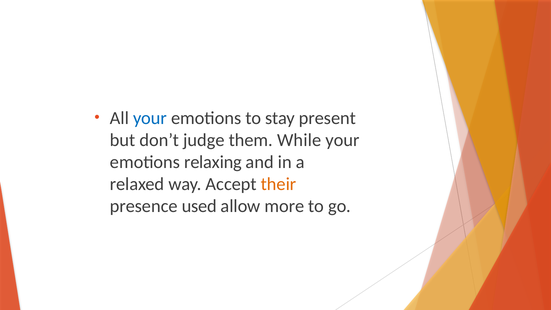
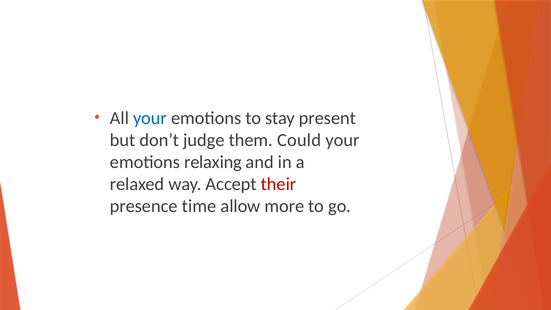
While: While -> Could (299, 140)
their colour: orange -> red (279, 184)
used: used -> time (199, 206)
